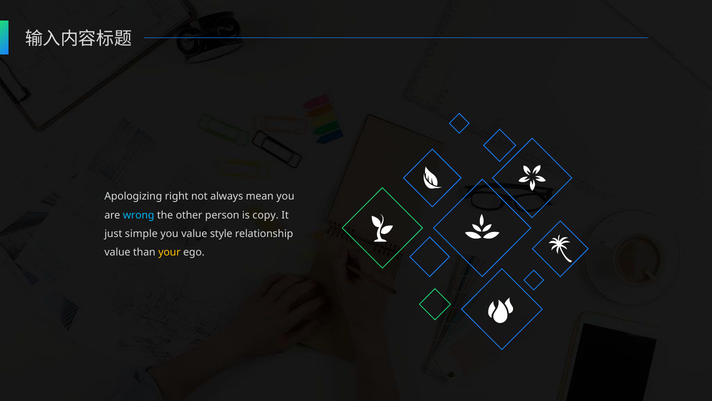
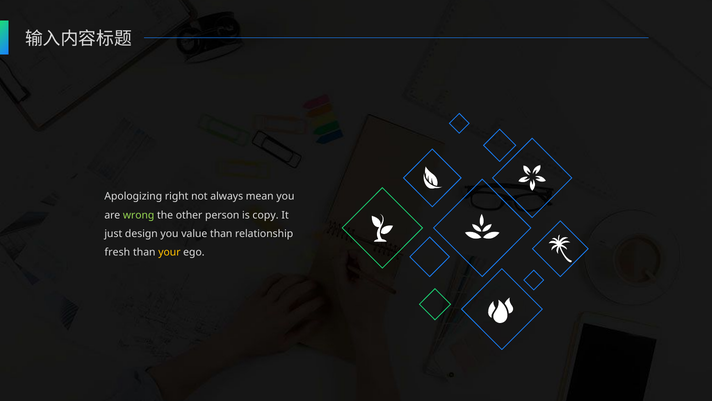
wrong colour: light blue -> light green (139, 215)
simple: simple -> design (141, 234)
value style: style -> than (221, 234)
value: value -> fresh (117, 252)
